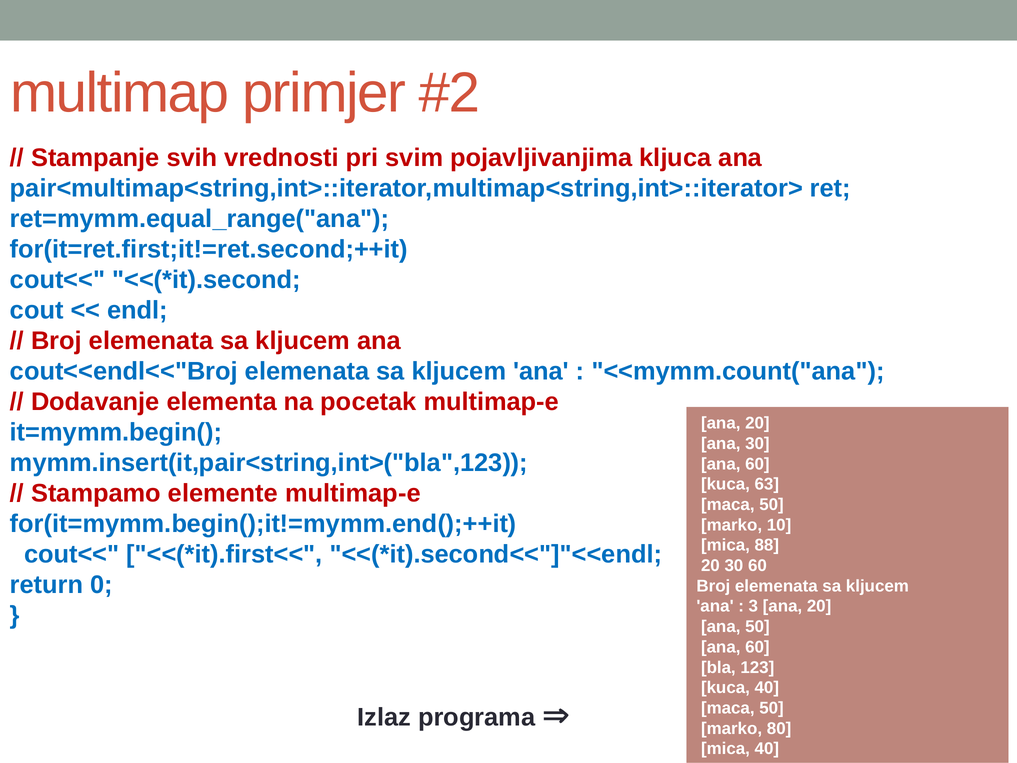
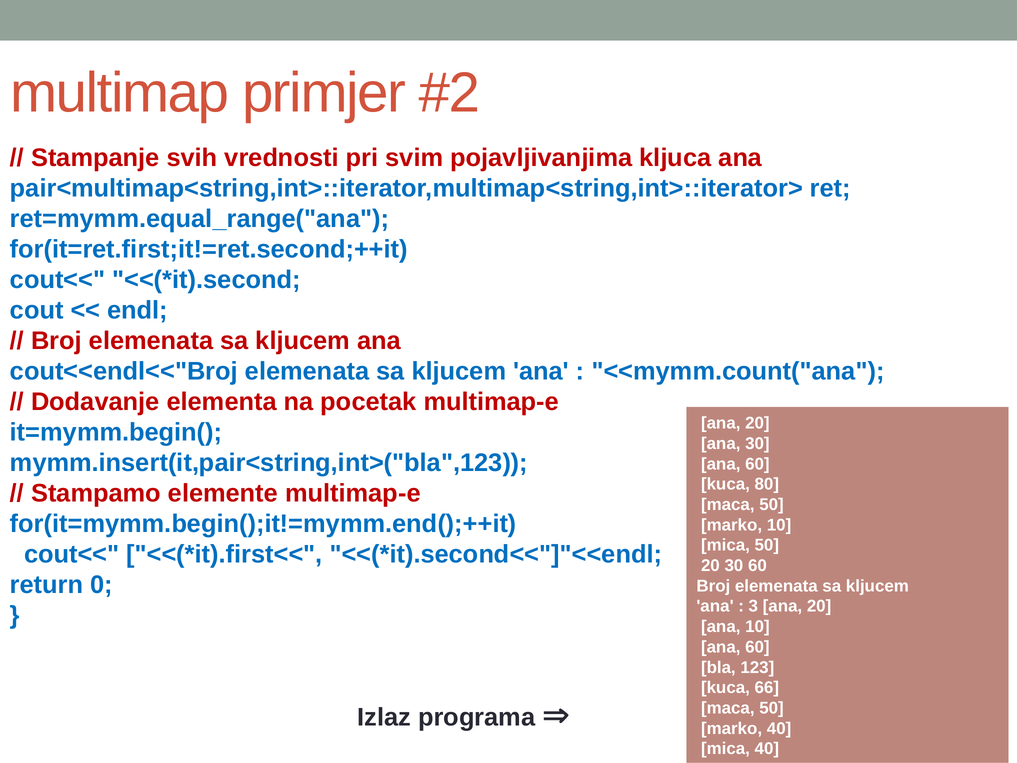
63: 63 -> 80 (767, 484)
mica 88: 88 -> 50 (767, 545)
ana 50: 50 -> 10 (757, 627)
kuca 40: 40 -> 66 (767, 688)
marko 80: 80 -> 40 (779, 728)
